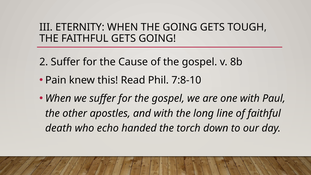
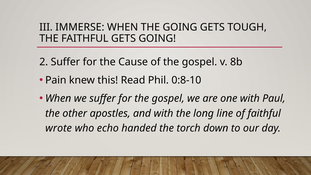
ETERNITY: ETERNITY -> IMMERSE (80, 27)
7:8-10: 7:8-10 -> 0:8-10 (186, 80)
death: death -> wrote (59, 128)
